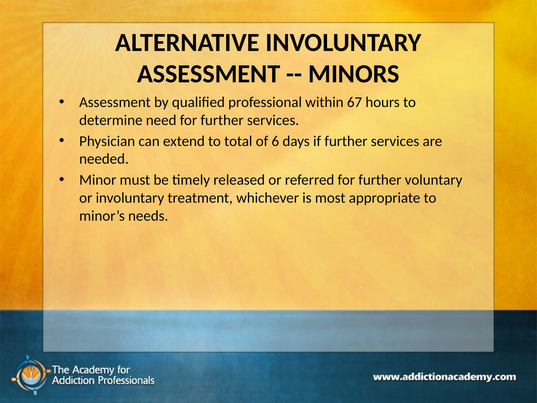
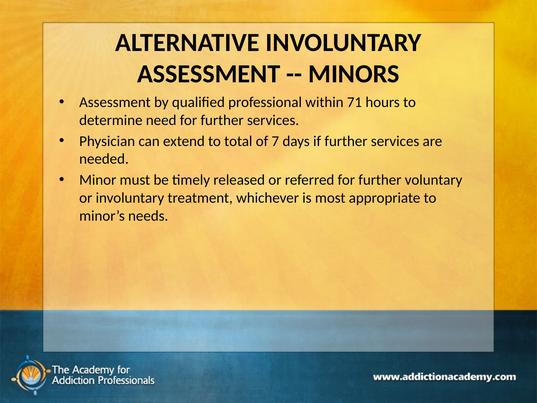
67: 67 -> 71 (355, 102)
6: 6 -> 7 (275, 141)
